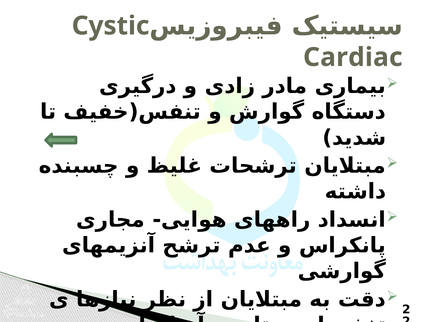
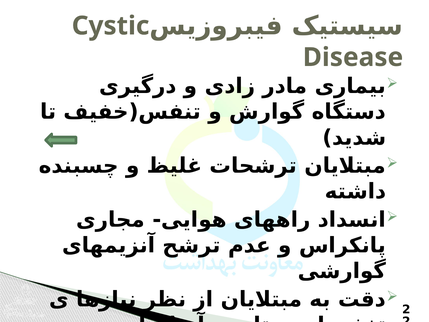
Cardiac: Cardiac -> Disease (353, 57)
